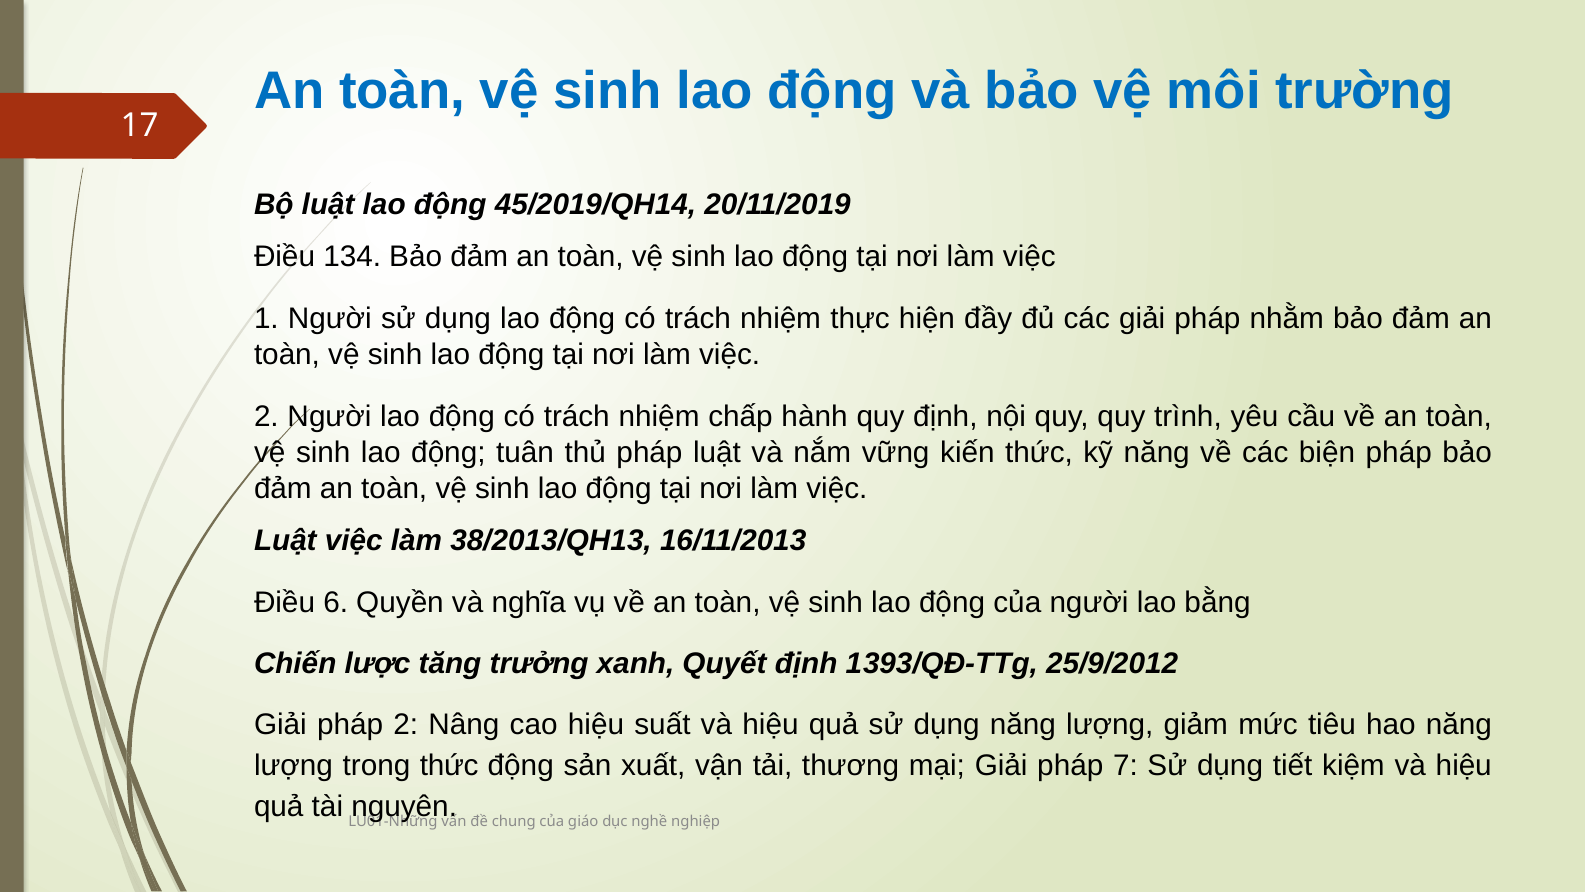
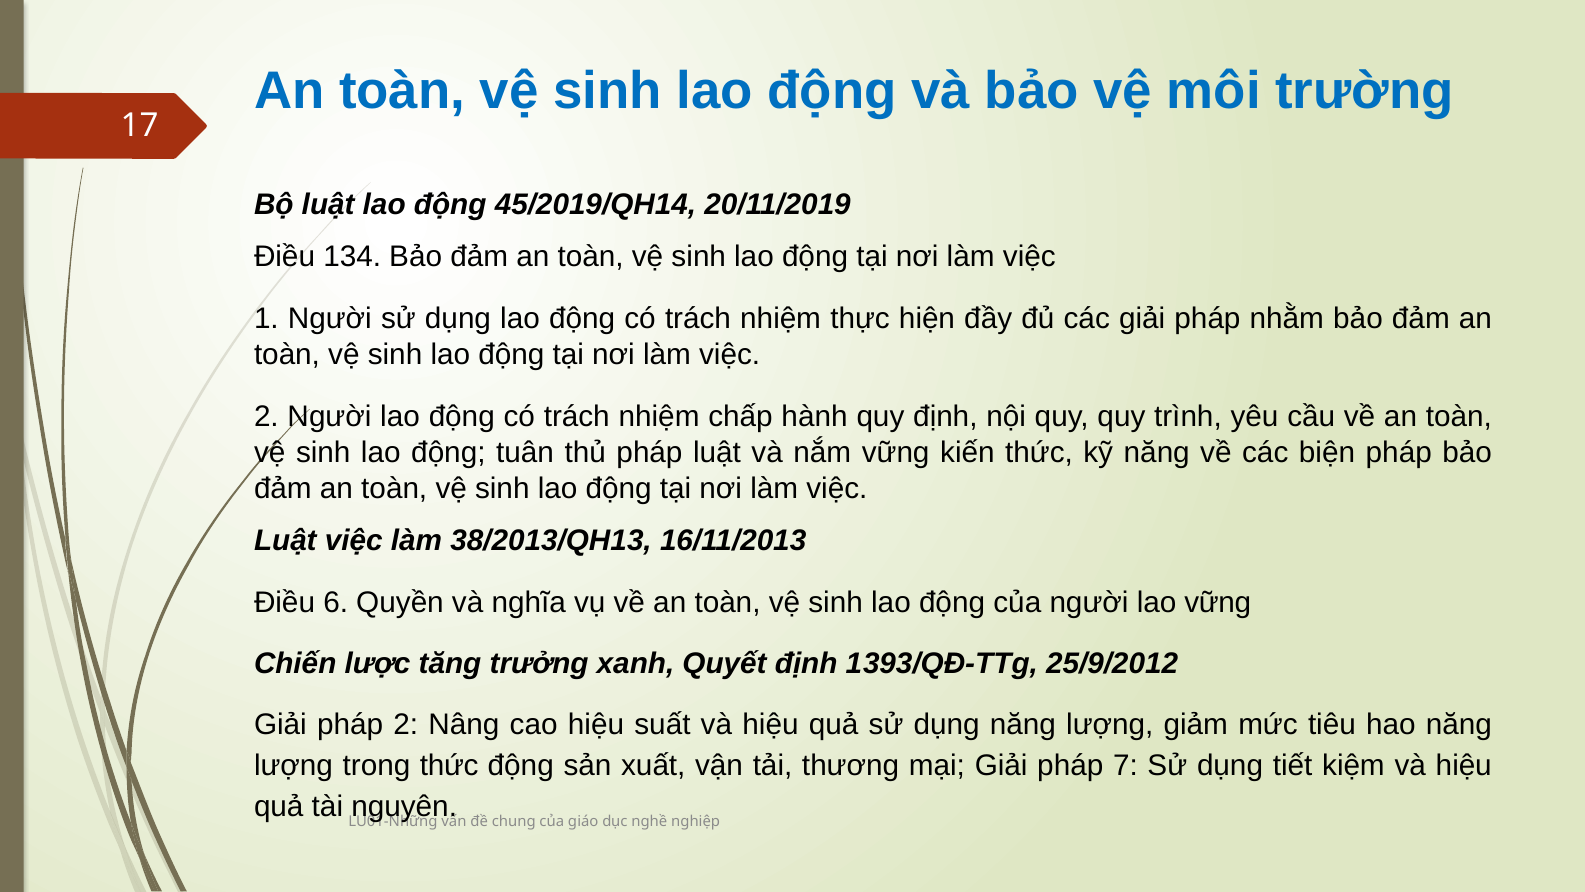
lao bằng: bằng -> vững (1218, 602)
